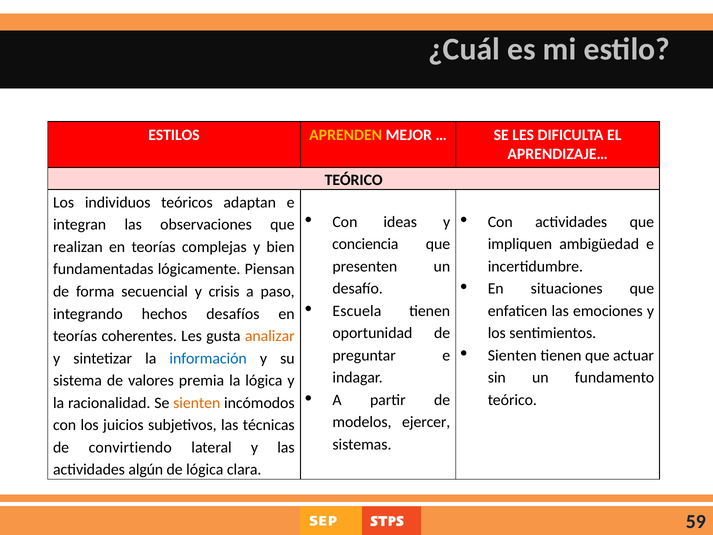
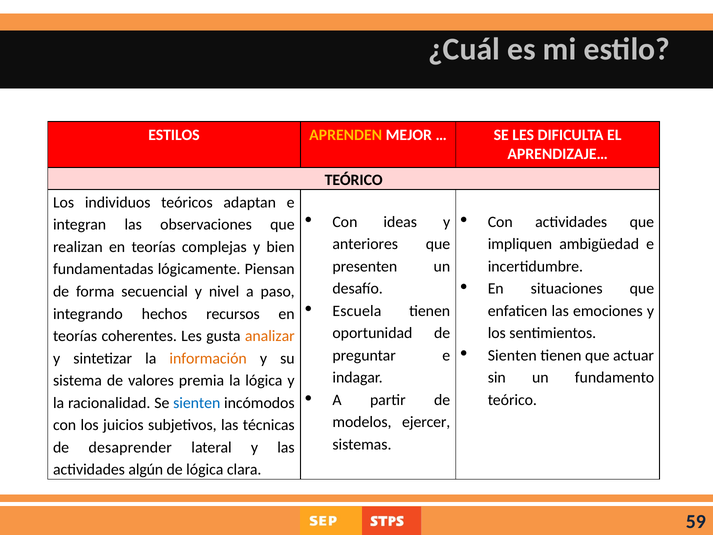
conciencia: conciencia -> anteriores (365, 244)
crisis: crisis -> nivel (224, 291)
desafíos: desafíos -> recursos (233, 314)
información colour: blue -> orange (208, 358)
sienten colour: orange -> blue (197, 403)
convirtiendo: convirtiendo -> desaprender (130, 447)
